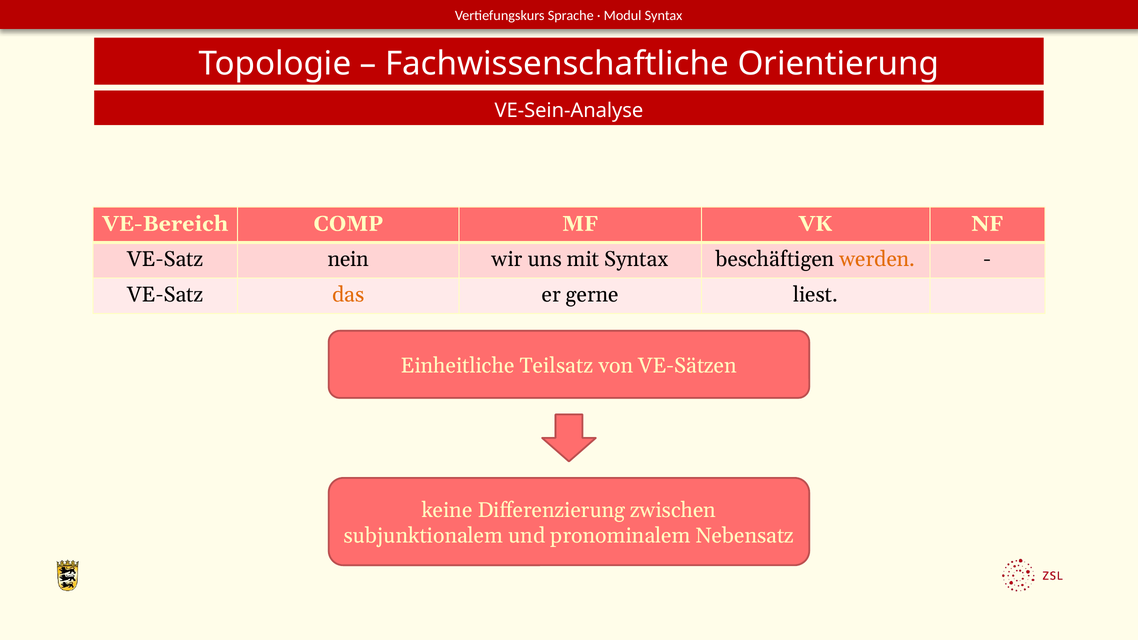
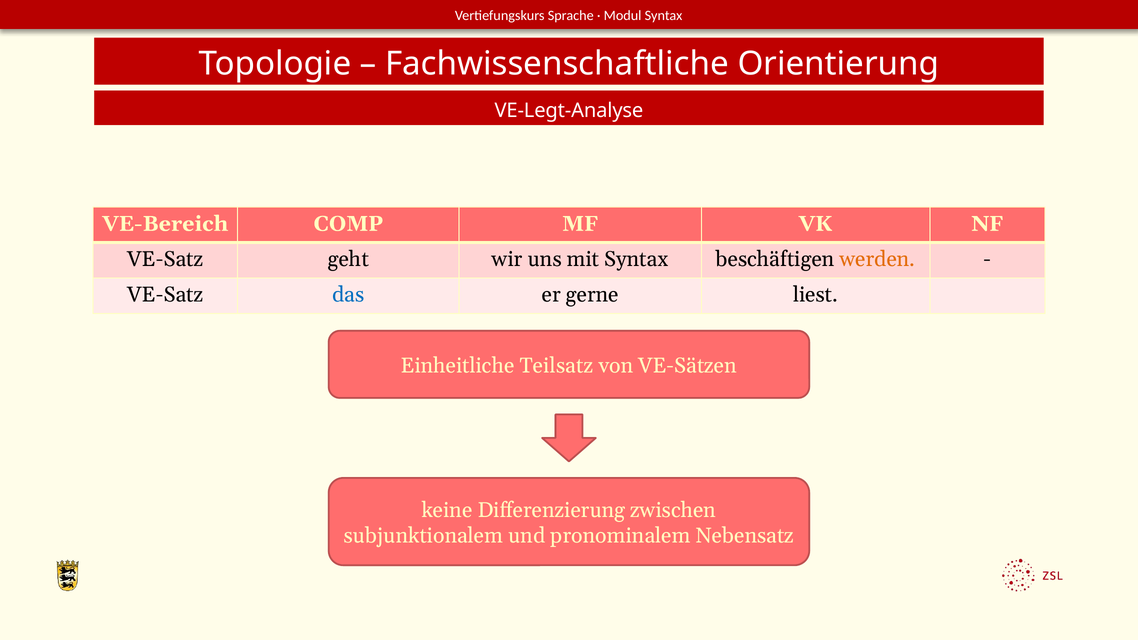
VE-Sein-Analyse: VE-Sein-Analyse -> VE-Legt-Analyse (569, 111)
nein: nein -> geht (348, 259)
das colour: orange -> blue (348, 295)
